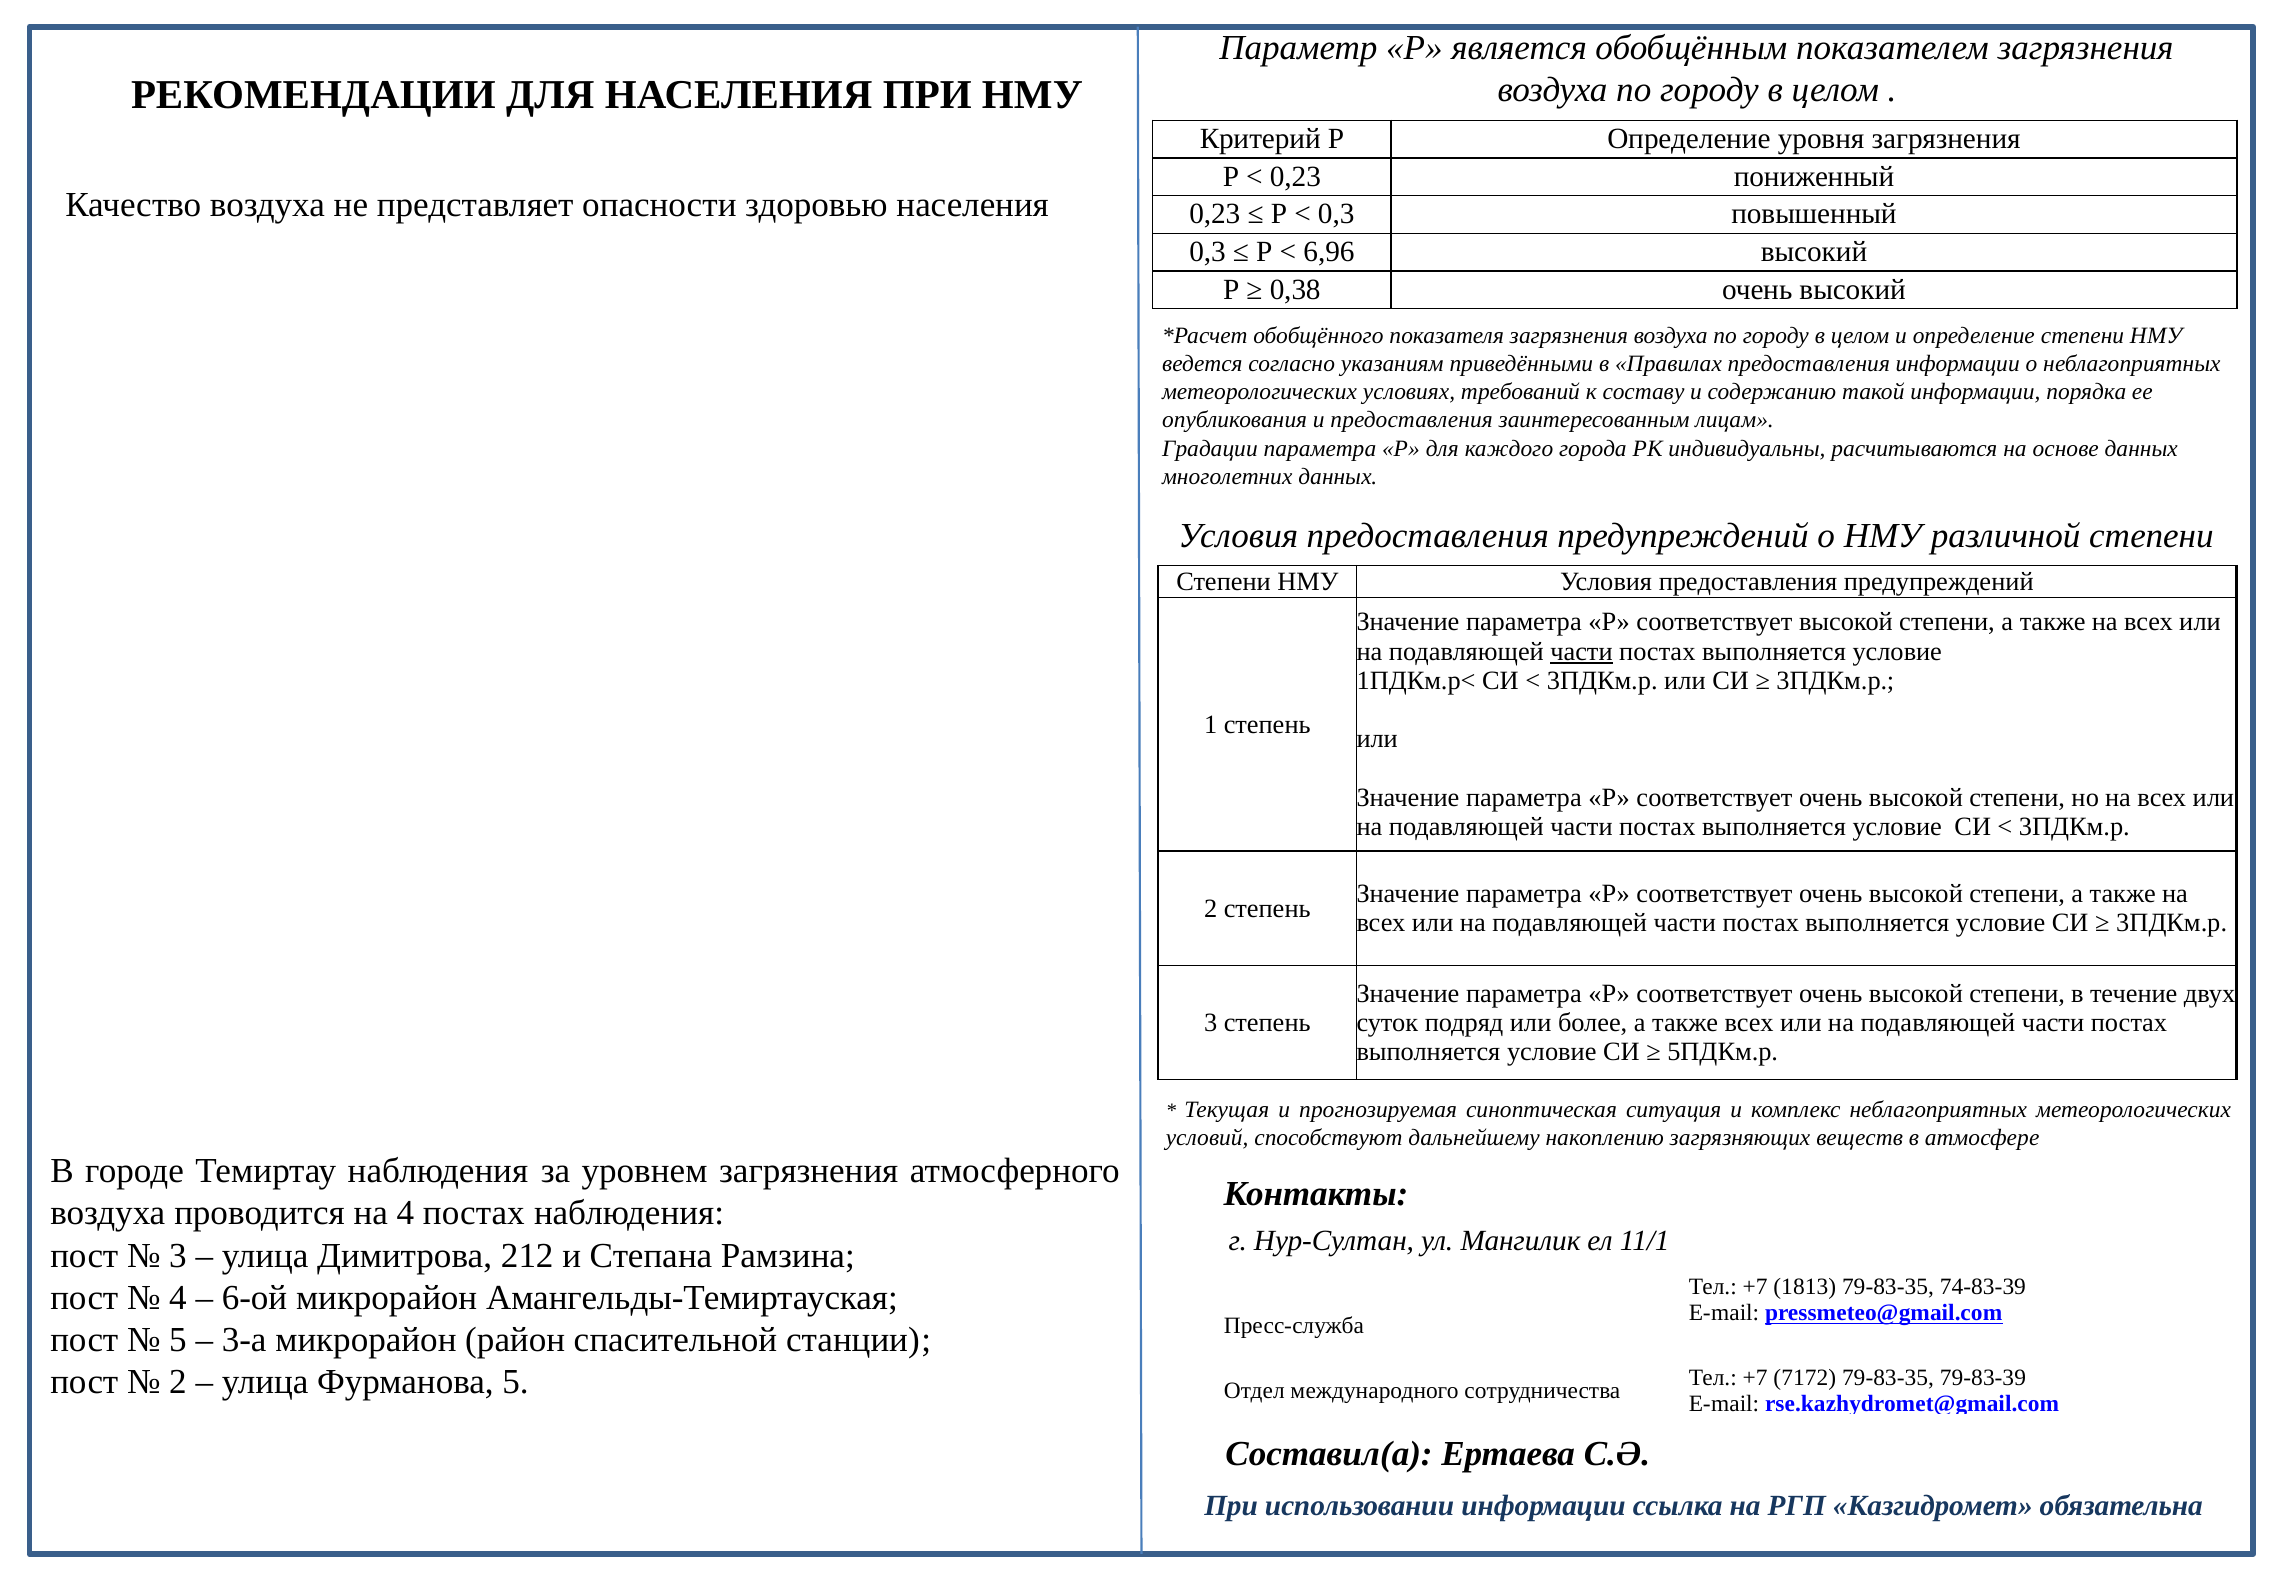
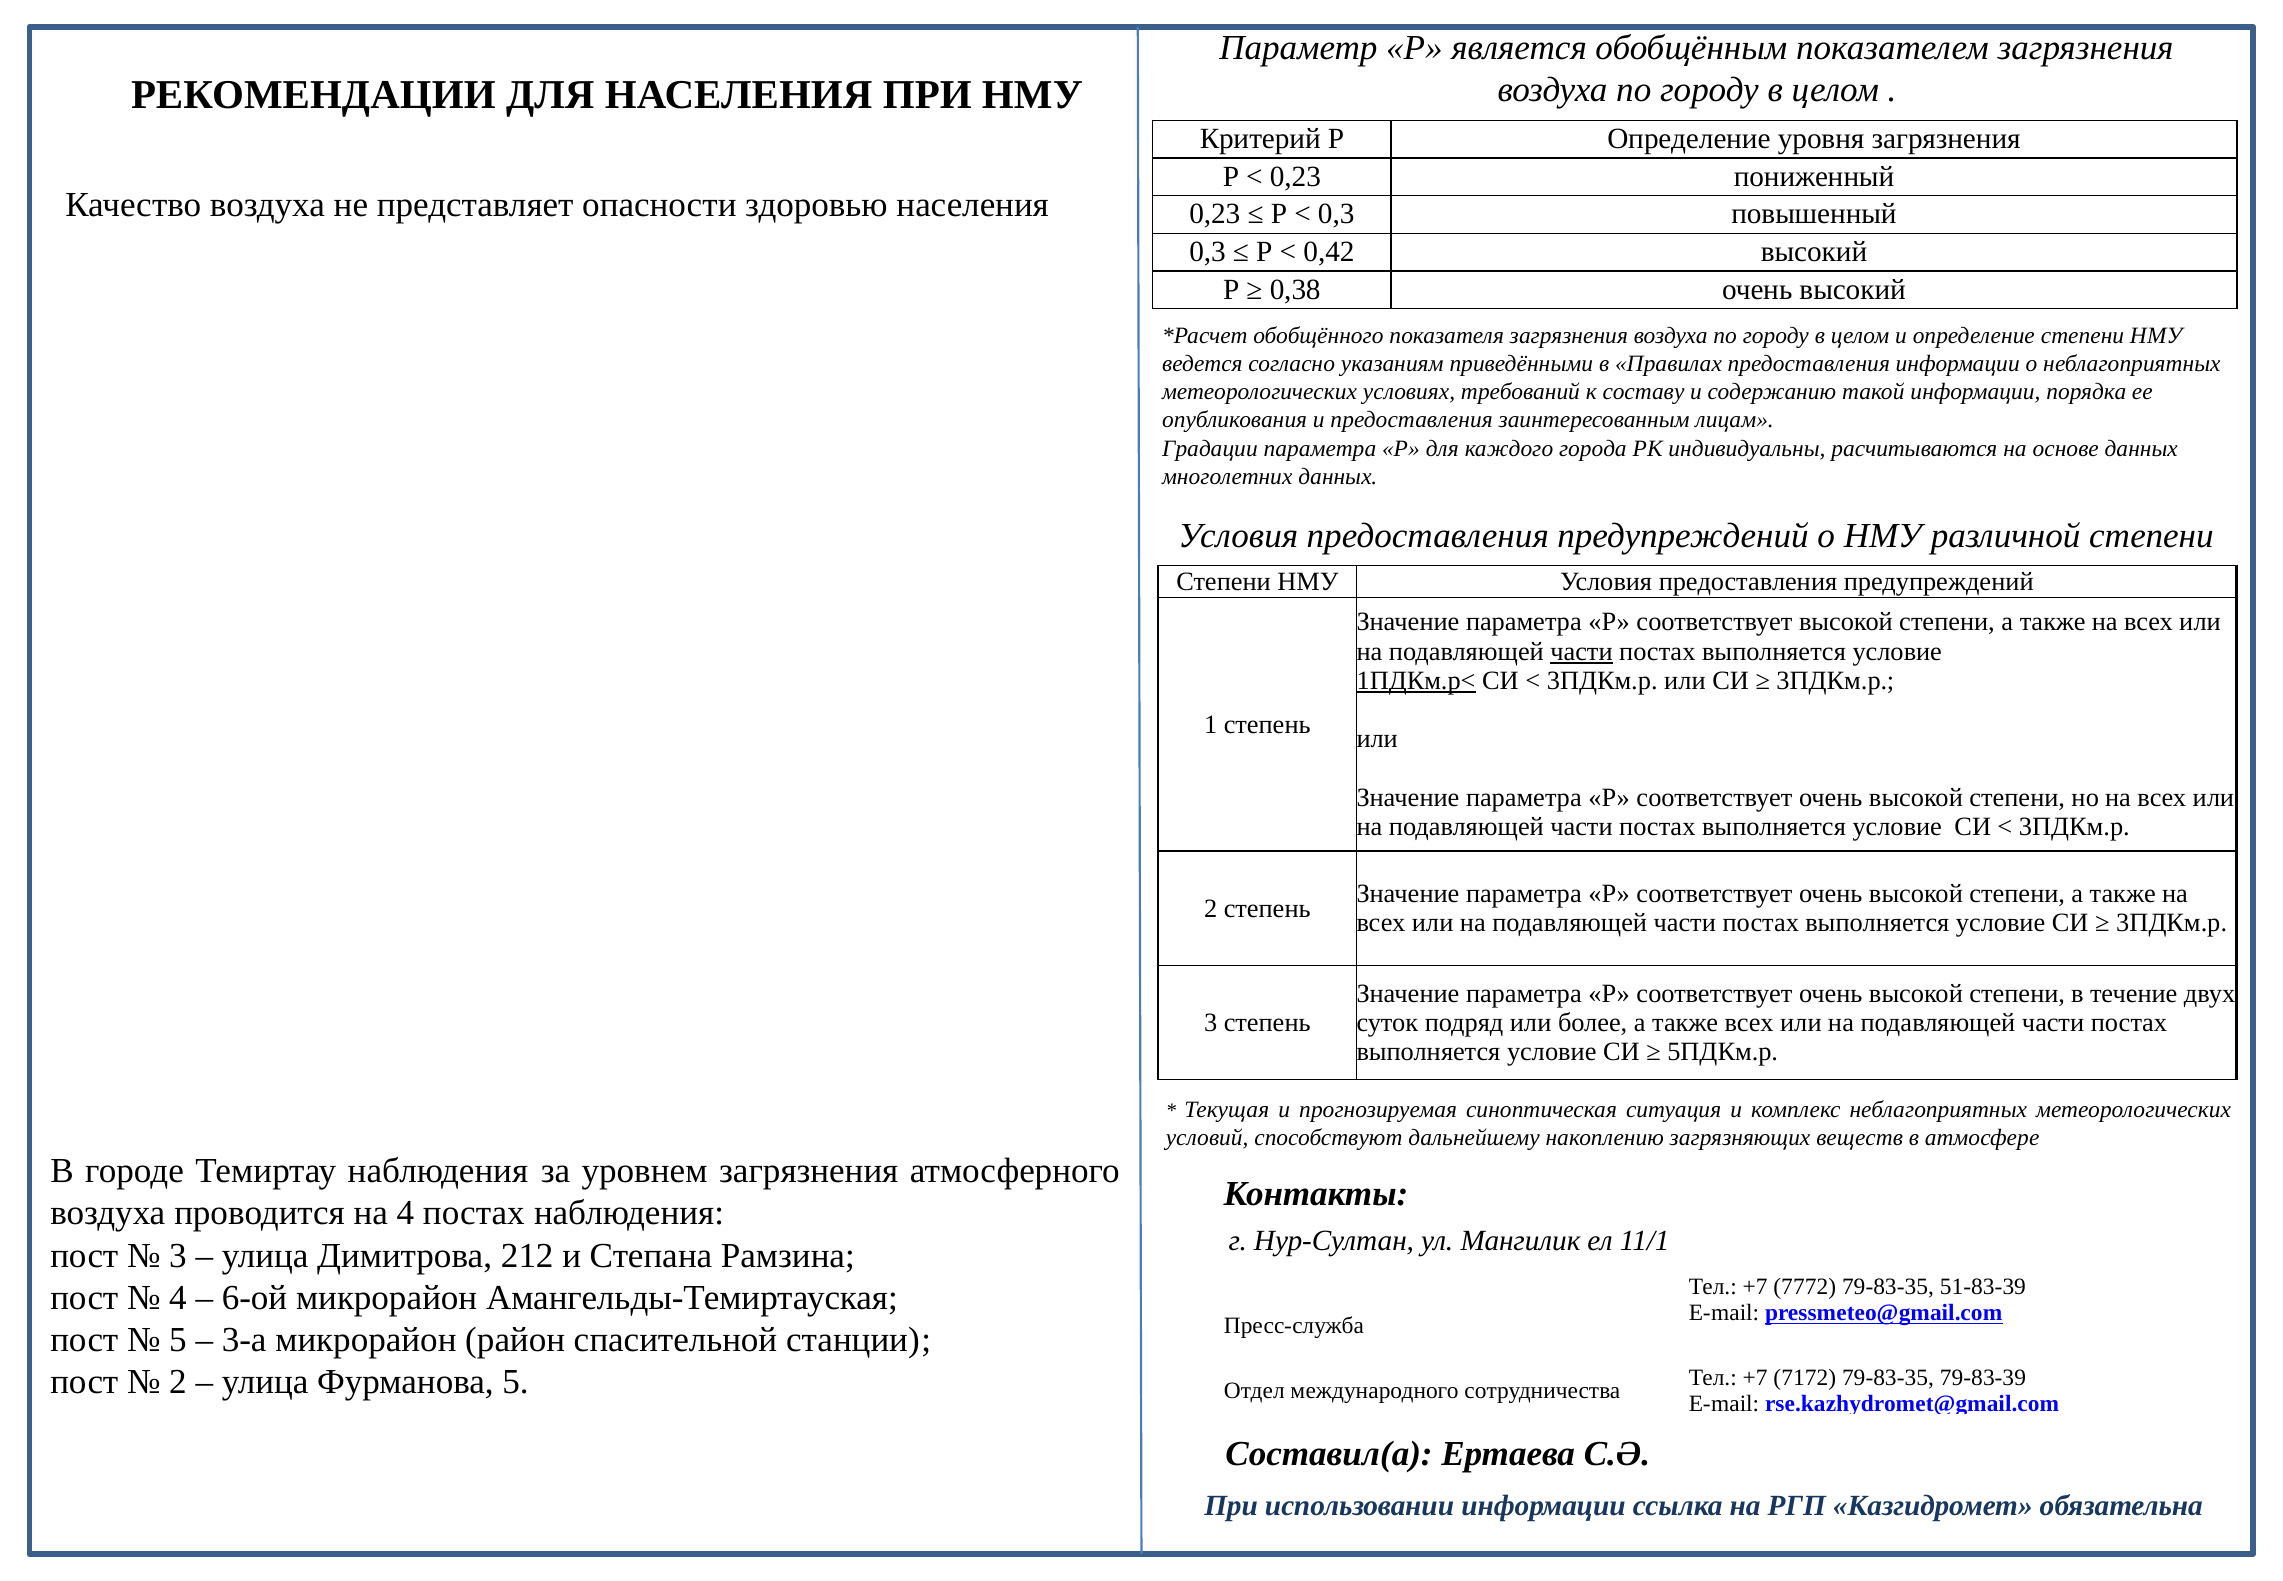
6,96: 6,96 -> 0,42 (1329, 252)
1ПДКм.р< underline: none -> present (1416, 680)
1813: 1813 -> 7772 (1805, 1286)
74-83-39: 74-83-39 -> 51-83-39 (1983, 1286)
